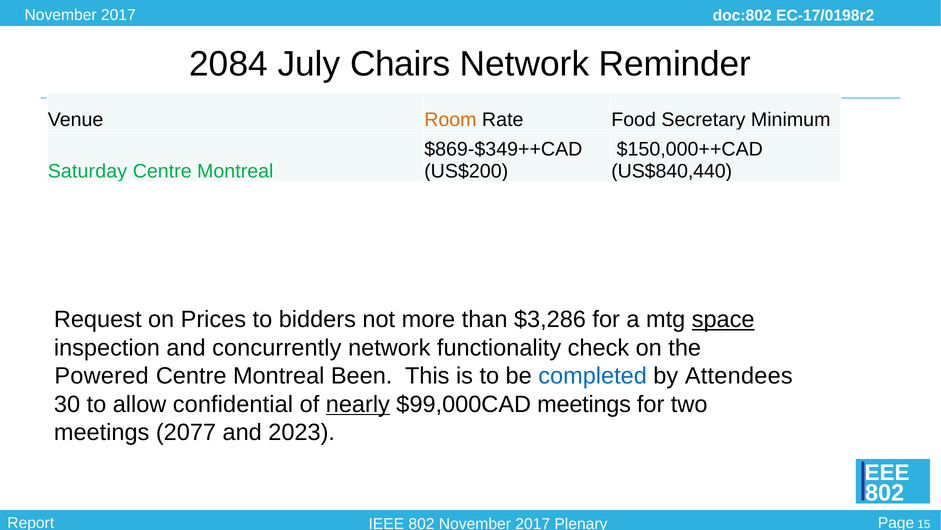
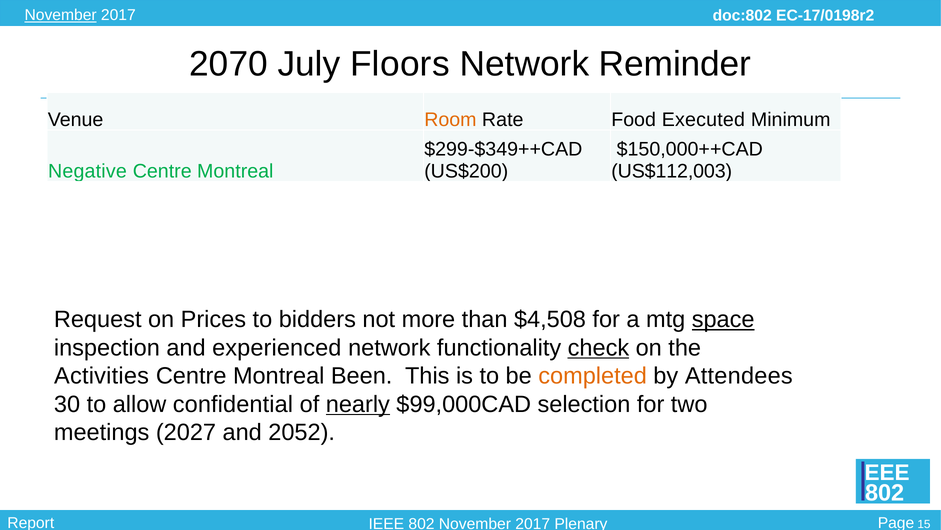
November underline: none -> present (61, 15)
2084: 2084 -> 2070 (229, 64)
Chairs: Chairs -> Floors (400, 64)
Secretary: Secretary -> Executed (703, 119)
$869-$349++CAD: $869-$349++CAD -> $299-$349++CAD (503, 149)
Saturday: Saturday -> Negative (87, 171)
US$840,440: US$840,440 -> US$112,003 (672, 171)
$3,286: $3,286 -> $4,508 (550, 319)
concurrently: concurrently -> experienced (277, 347)
check underline: none -> present (598, 347)
Powered: Powered -> Activities (102, 376)
completed colour: blue -> orange (593, 376)
$99,000CAD meetings: meetings -> selection (584, 404)
2077: 2077 -> 2027 (186, 432)
2023: 2023 -> 2052 (302, 432)
